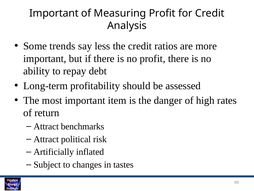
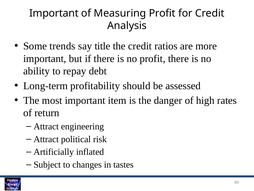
less: less -> title (102, 46)
benchmarks: benchmarks -> engineering (83, 126)
